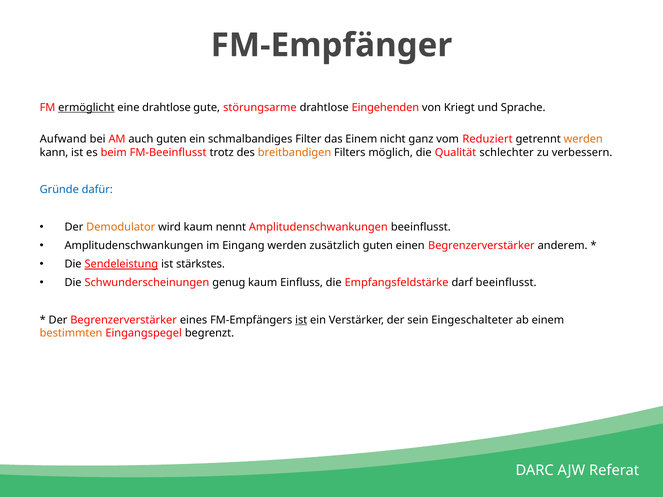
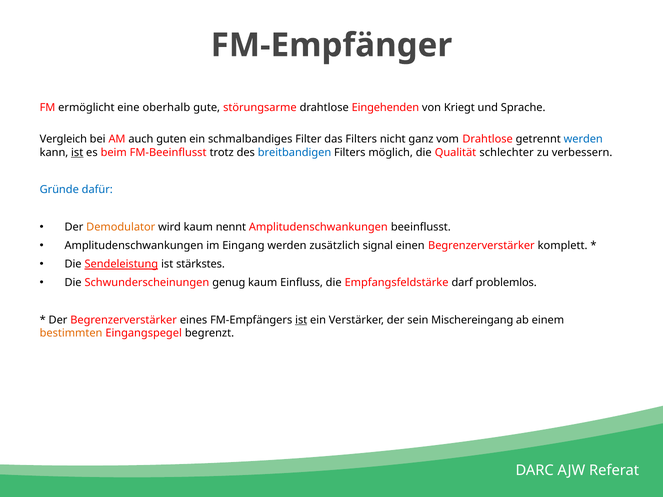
ermöglicht underline: present -> none (86, 108)
eine drahtlose: drahtlose -> oberhalb (166, 108)
Aufwand: Aufwand -> Vergleich (63, 139)
das Einem: Einem -> Filters (361, 139)
vom Reduziert: Reduziert -> Drahtlose (488, 139)
werden colour: orange -> blue (583, 139)
ist underline: none -> present (77, 153)
breitbandigen colour: orange -> blue (294, 153)
zusätzlich guten: guten -> signal (378, 246)
anderem: anderem -> komplett (563, 246)
darf beeinflusst: beeinflusst -> problemlos (506, 283)
Eingeschalteter: Eingeschalteter -> Mischereingang (472, 320)
